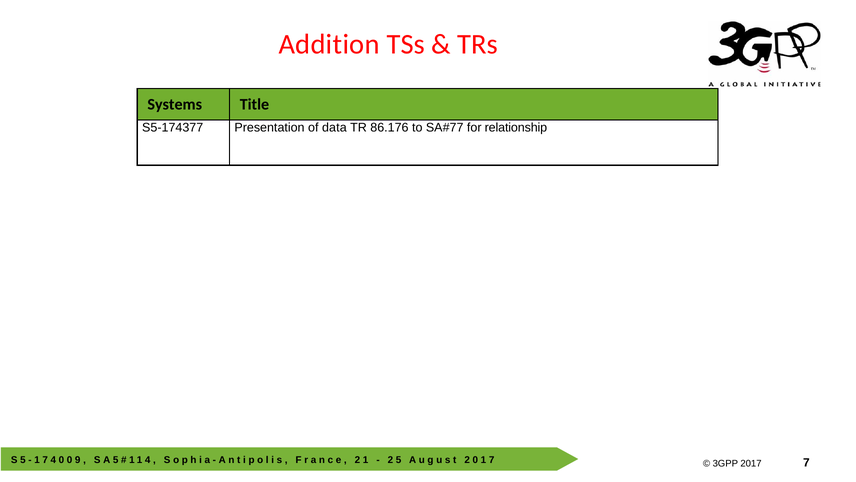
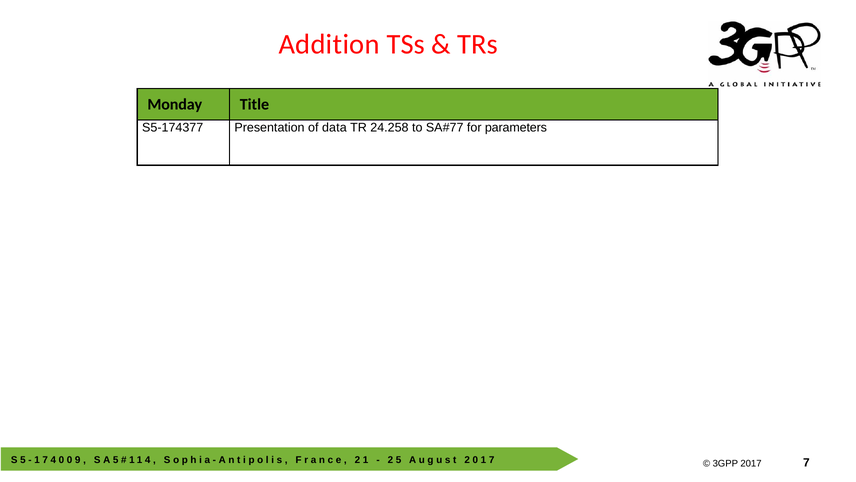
Systems: Systems -> Monday (175, 104)
86.176: 86.176 -> 24.258 (389, 127)
relationship: relationship -> parameters (516, 127)
